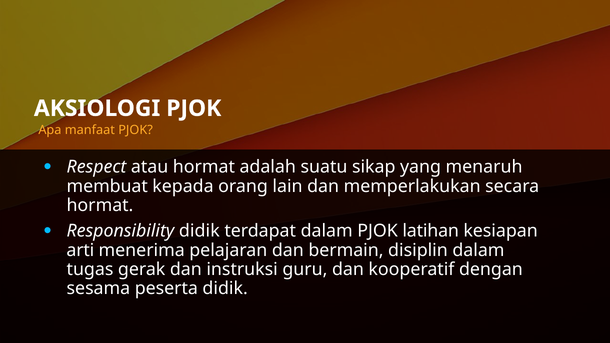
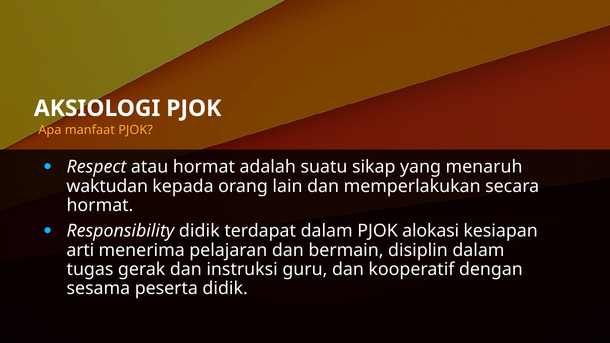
membuat: membuat -> waktudan (107, 186)
latihan: latihan -> alokasi (431, 231)
